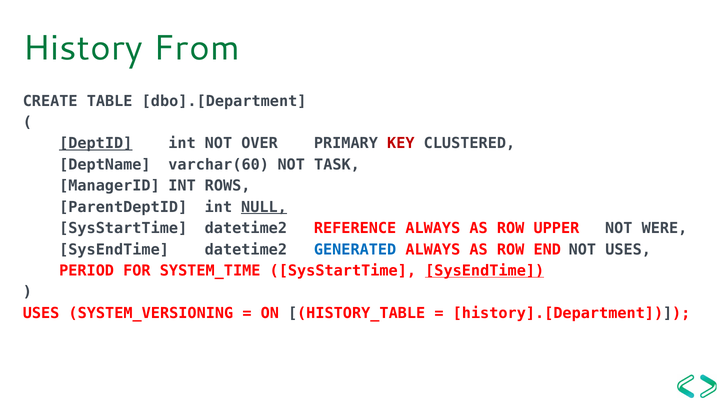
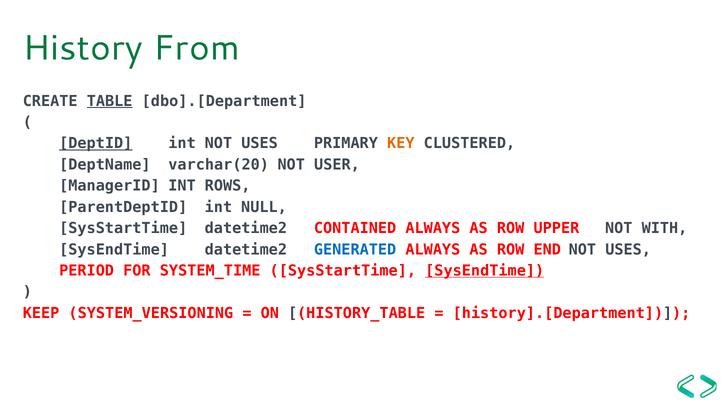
TABLE underline: none -> present (110, 101)
int NOT OVER: OVER -> USES (260, 144)
KEY colour: red -> orange (401, 144)
varchar(60: varchar(60 -> varchar(20 (219, 165)
TASK: TASK -> USER (337, 165)
NULL underline: present -> none (264, 207)
REFERENCE: REFERENCE -> CONTAINED (355, 229)
WERE: WERE -> WITH (665, 229)
USES: USES -> KEEP (41, 314)
